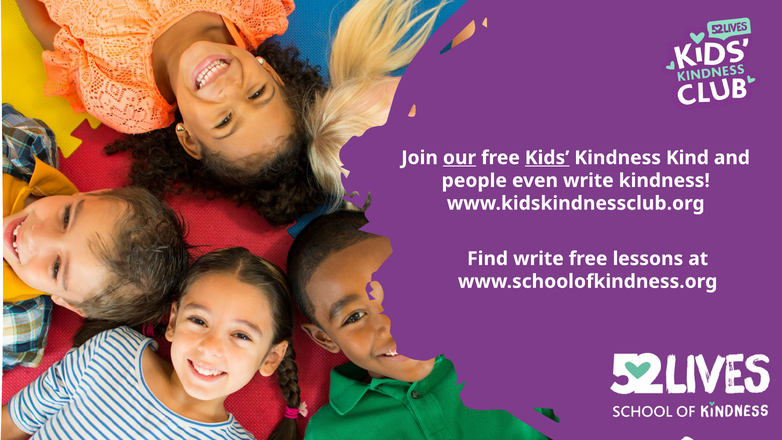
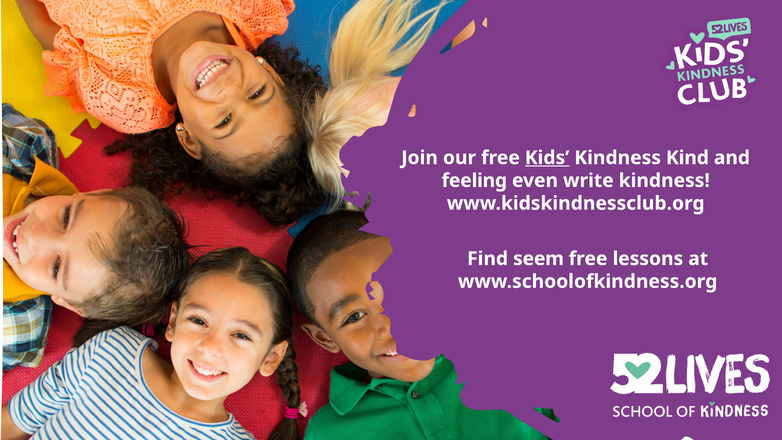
our underline: present -> none (460, 158)
people: people -> feeling (474, 181)
Find write: write -> seem (539, 259)
